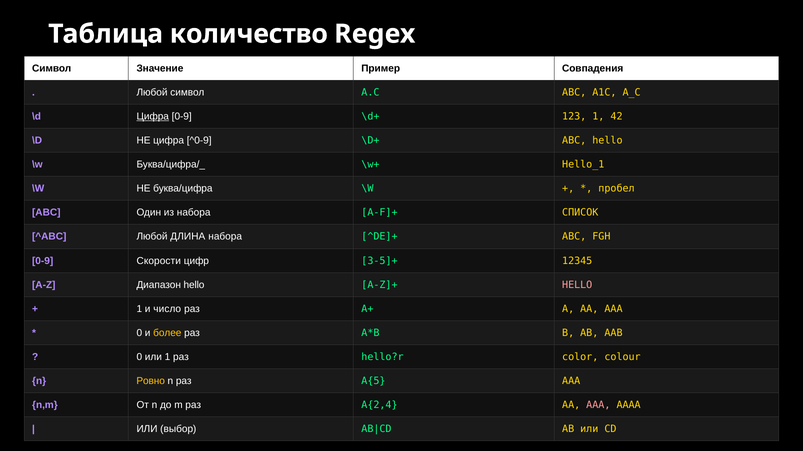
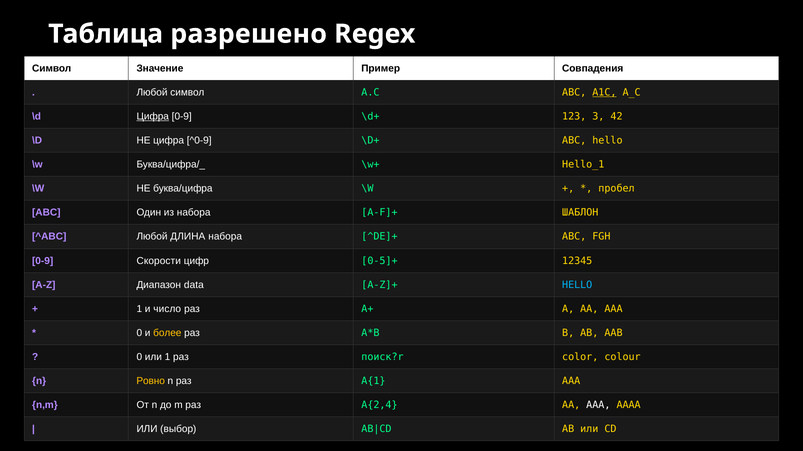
количество: количество -> разрешено (249, 34)
A1C underline: none -> present (604, 92)
123 1: 1 -> 3 (598, 117)
СПИСОК: СПИСОК -> ШАБЛОН (580, 213)
3-5]+: 3-5]+ -> 0-5]+ (379, 261)
Диапазон hello: hello -> data (194, 285)
HELLO colour: pink -> light blue (577, 285)
hello?r: hello?r -> поиск?r (382, 357)
A{5: A{5 -> A{1 (373, 382)
AAA colour: pink -> white (598, 406)
